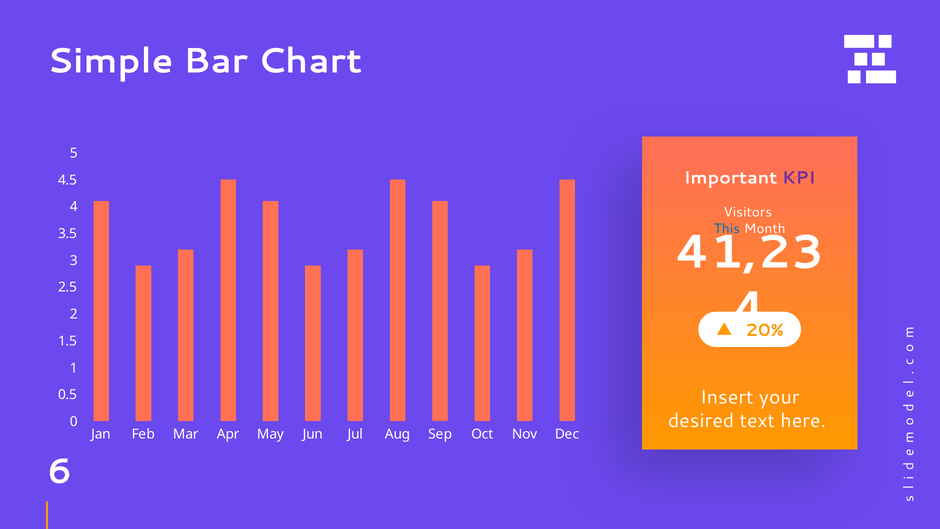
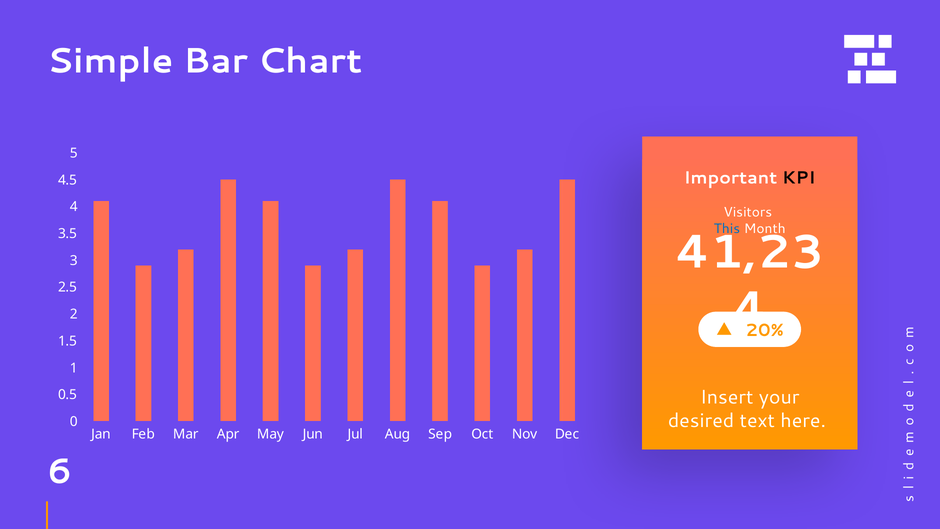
KPI colour: purple -> black (799, 178)
